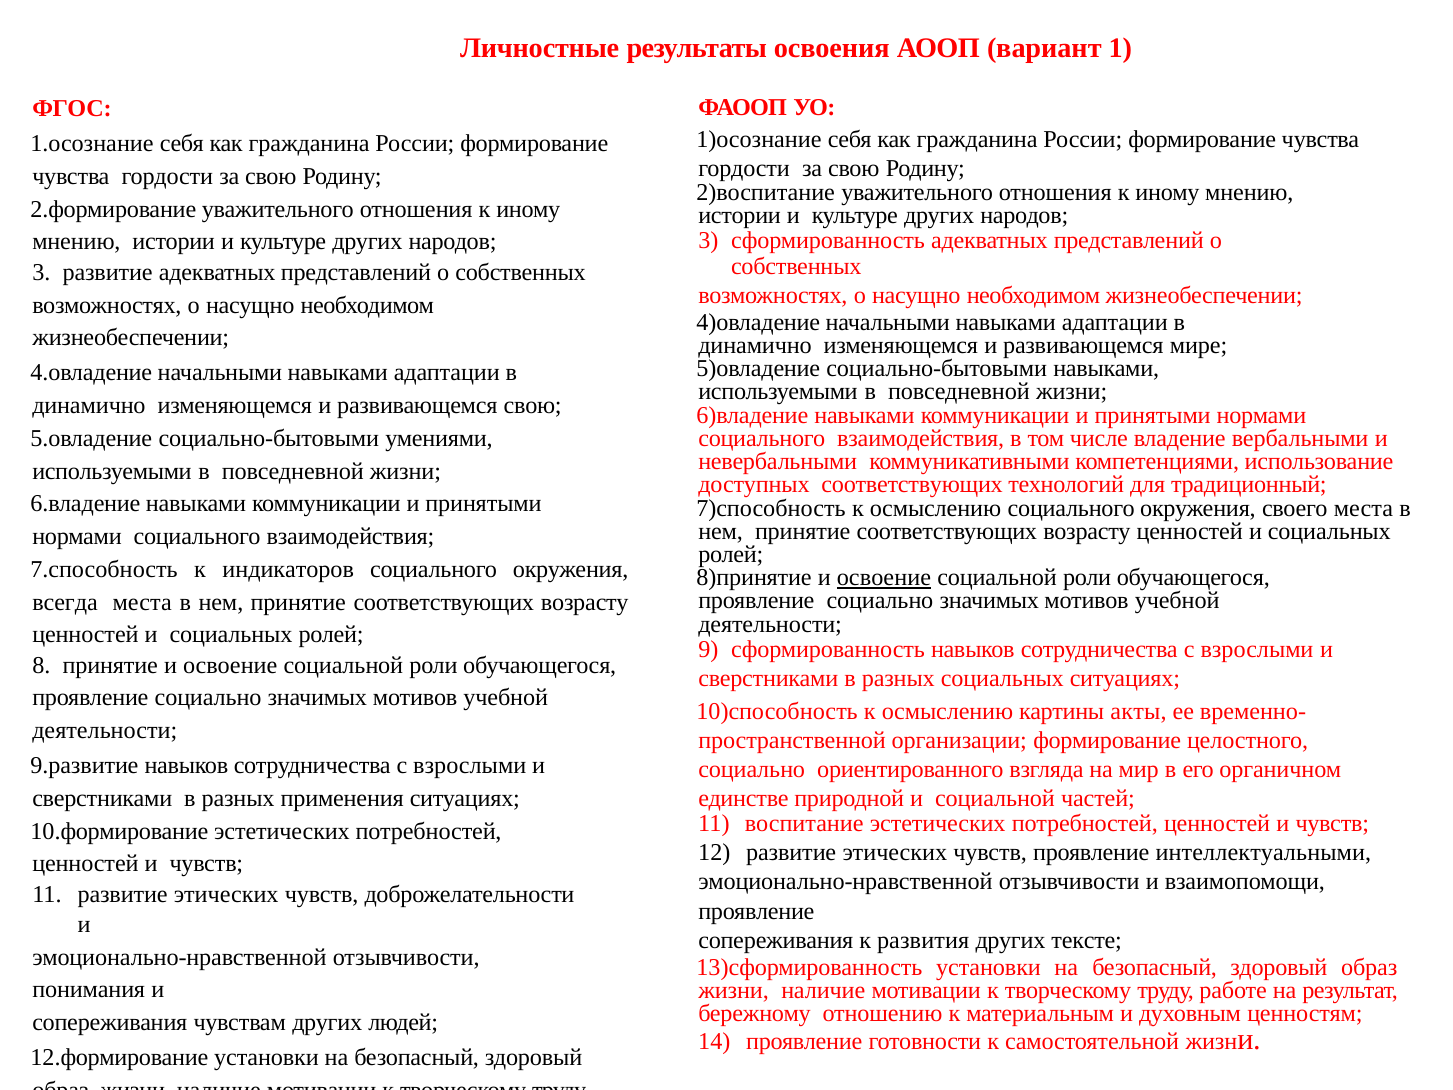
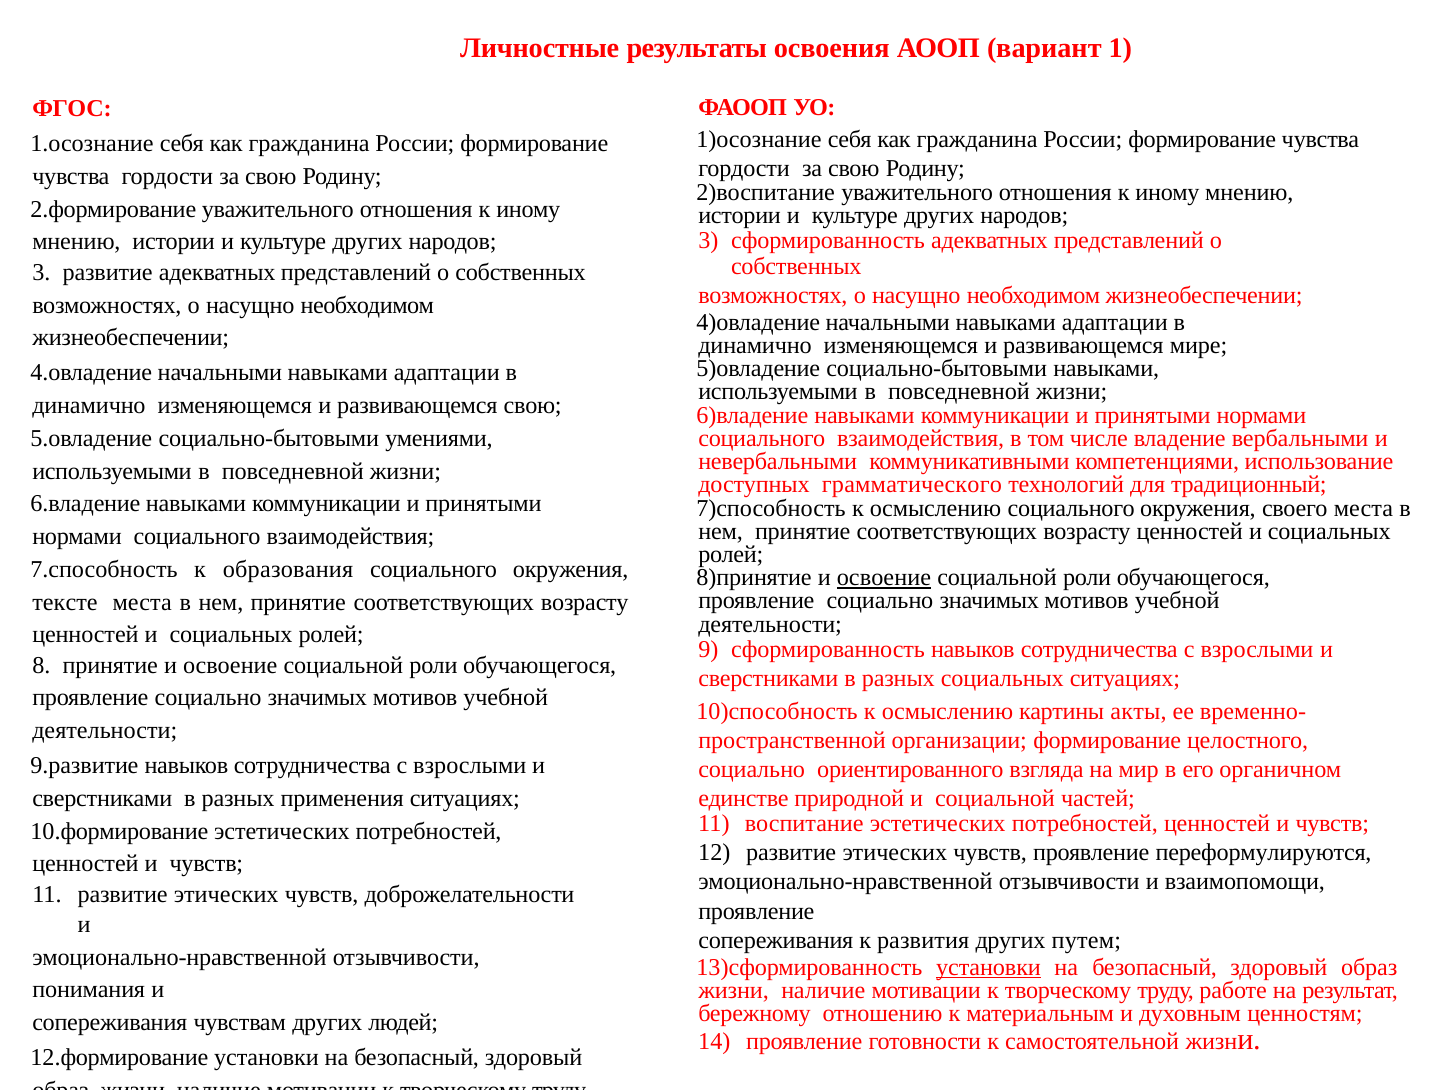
доступных соответствующих: соответствующих -> грамматического (912, 485)
индикаторов: индикаторов -> образования (288, 569)
всегда: всегда -> тексте (65, 602)
интеллектуальными: интеллектуальными -> переформулируются (1264, 853)
тексте: тексте -> путем (1086, 940)
установки underline: none -> present (989, 967)
